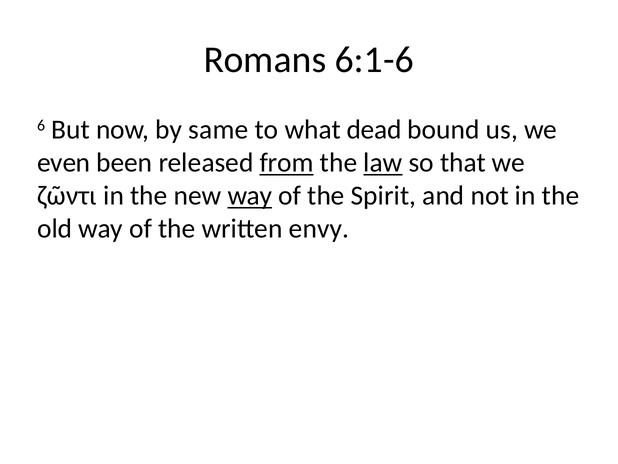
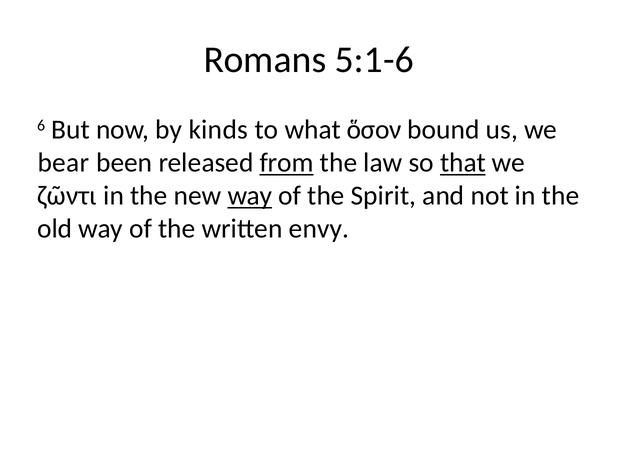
6:1-6: 6:1-6 -> 5:1-6 (374, 60)
same: same -> kinds (218, 130)
dead: dead -> ὅσον (374, 130)
even: even -> bear (63, 163)
law underline: present -> none (383, 163)
that underline: none -> present (463, 163)
